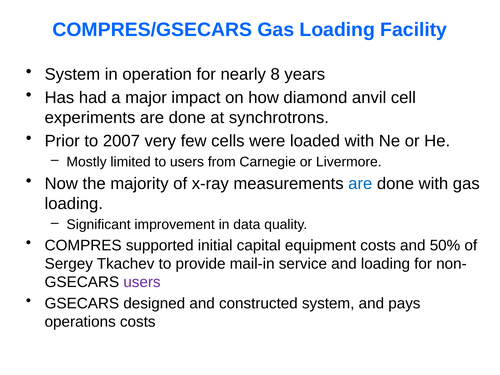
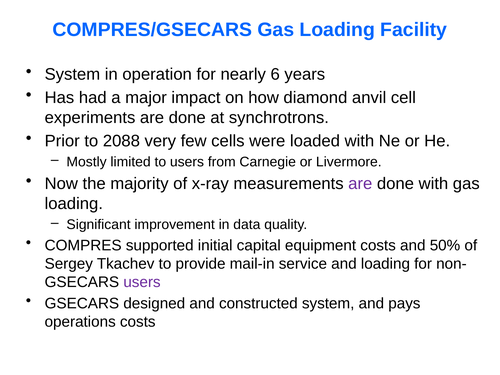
8: 8 -> 6 (275, 74)
2007: 2007 -> 2088 (121, 141)
are colour: blue -> purple (360, 184)
